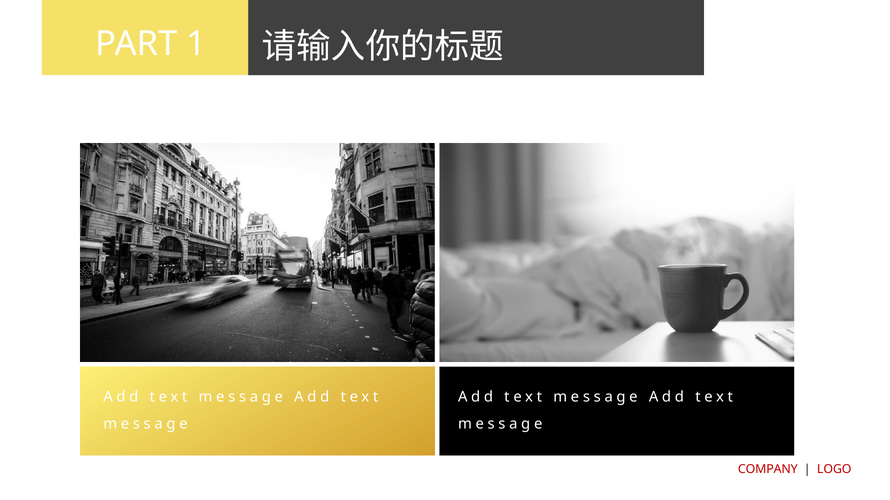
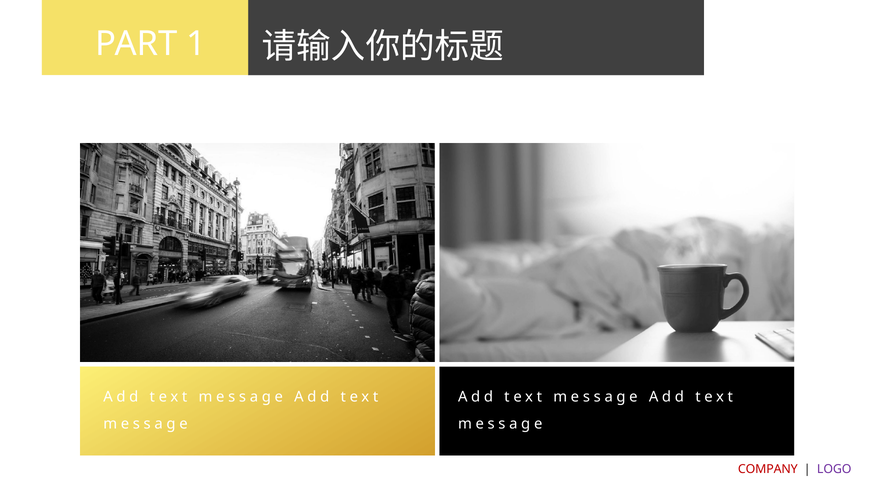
LOGO colour: red -> purple (834, 470)
